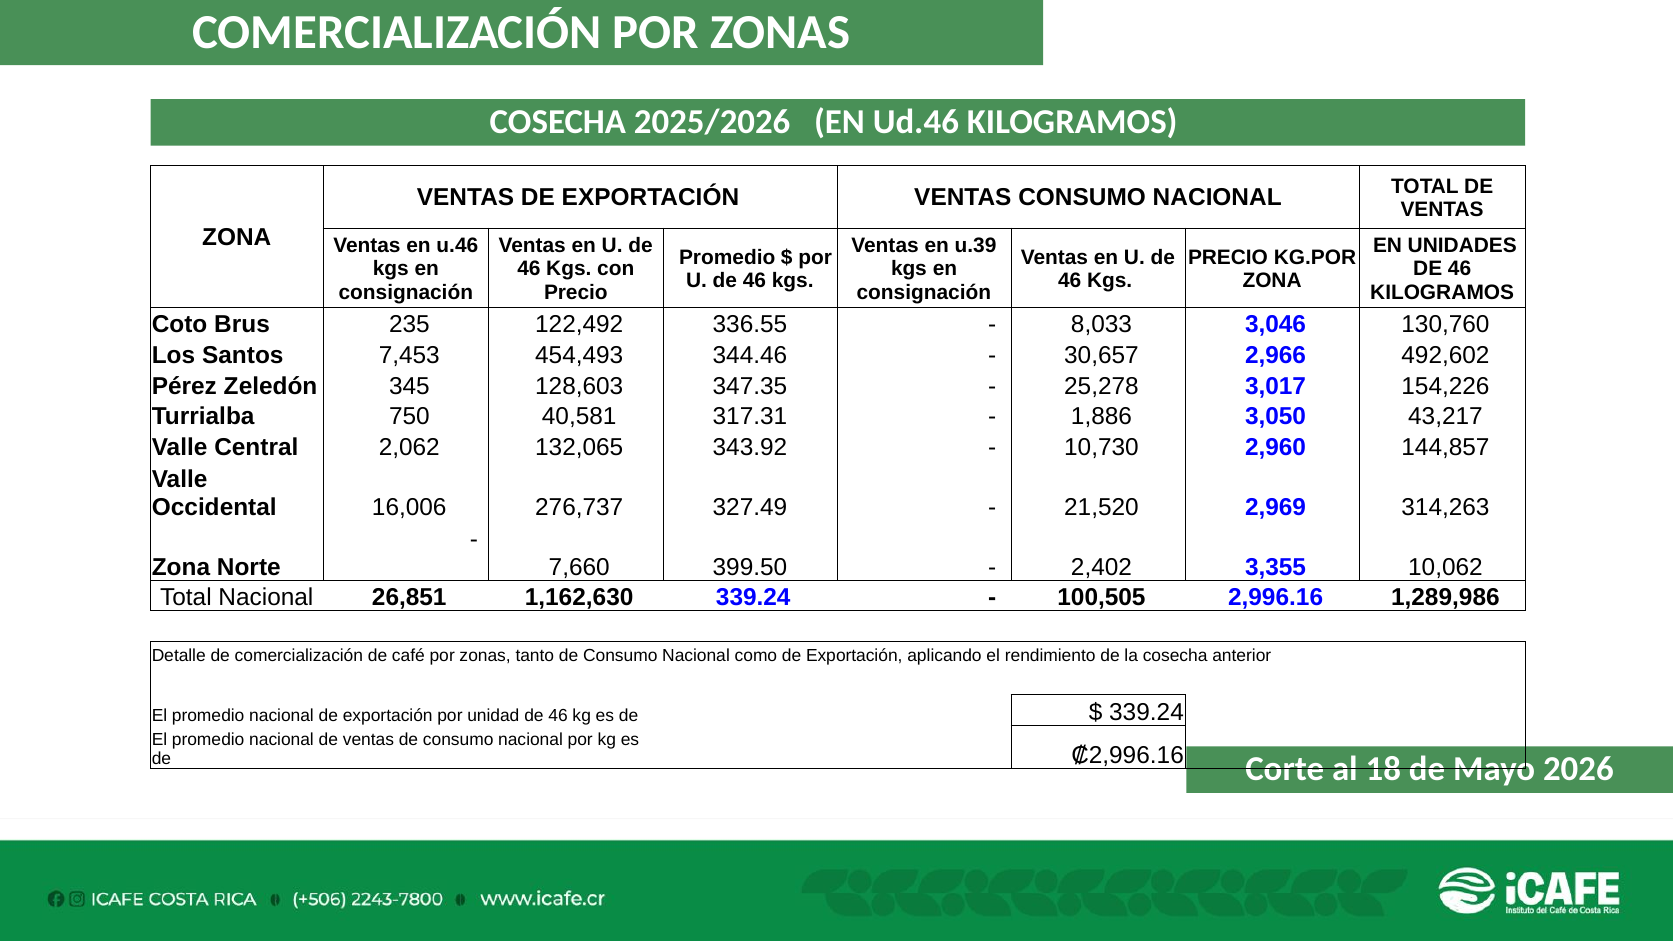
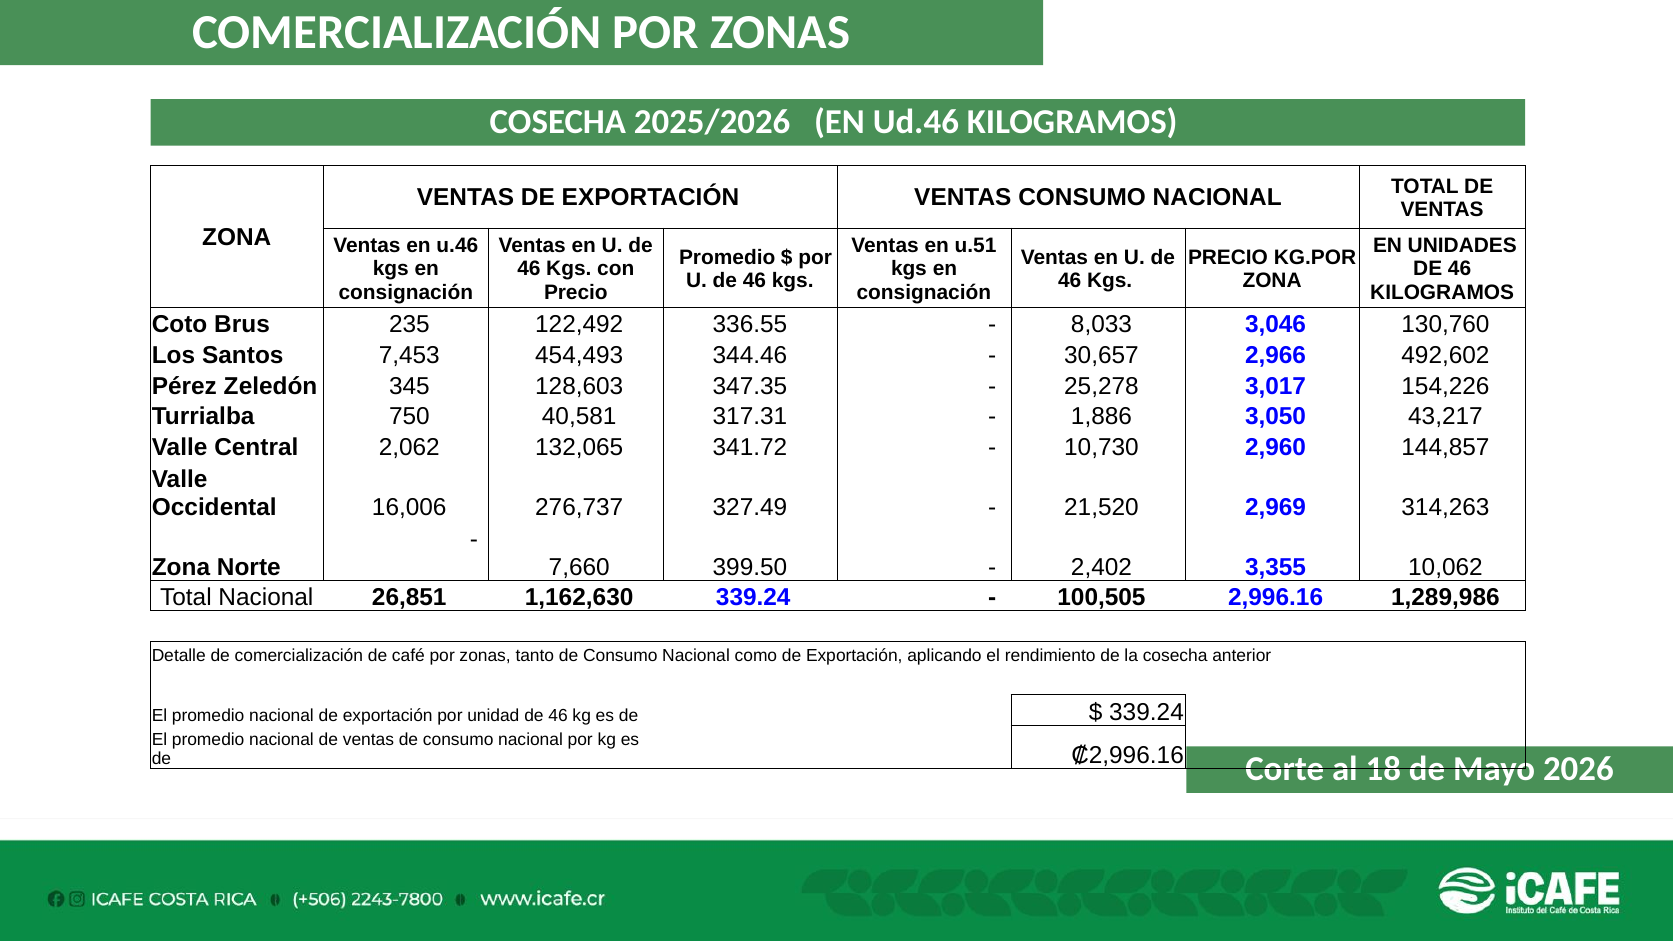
u.39: u.39 -> u.51 (976, 245)
343.92: 343.92 -> 341.72 (750, 447)
